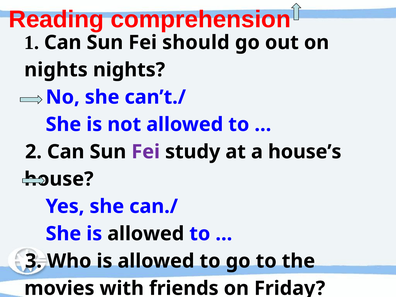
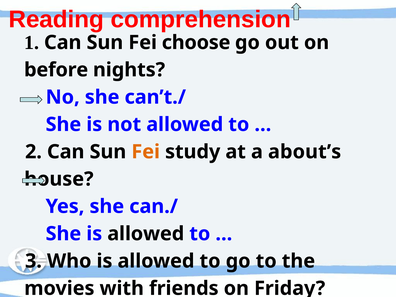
should: should -> choose (196, 43)
nights: nights -> before (56, 70)
Fei colour: purple -> orange (146, 152)
house’s: house’s -> about’s (305, 152)
